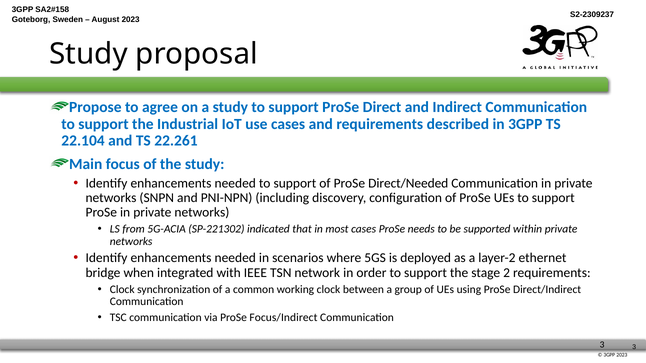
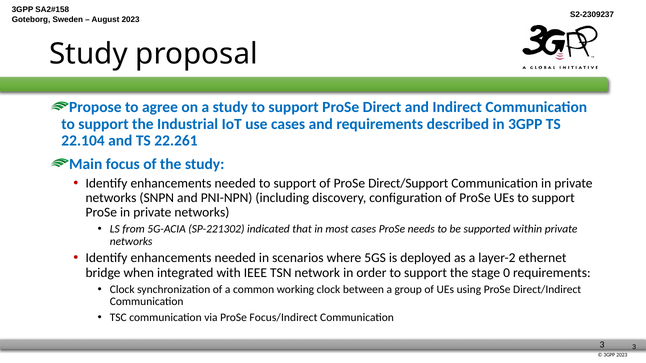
Direct/Needed: Direct/Needed -> Direct/Support (408, 183)
2: 2 -> 0 (507, 273)
